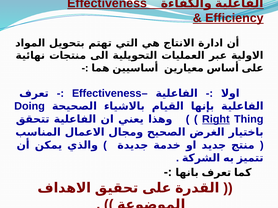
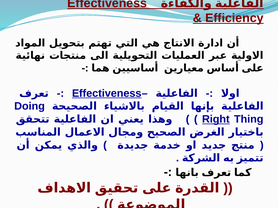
Effectiveness underline: none -> present (107, 94)
